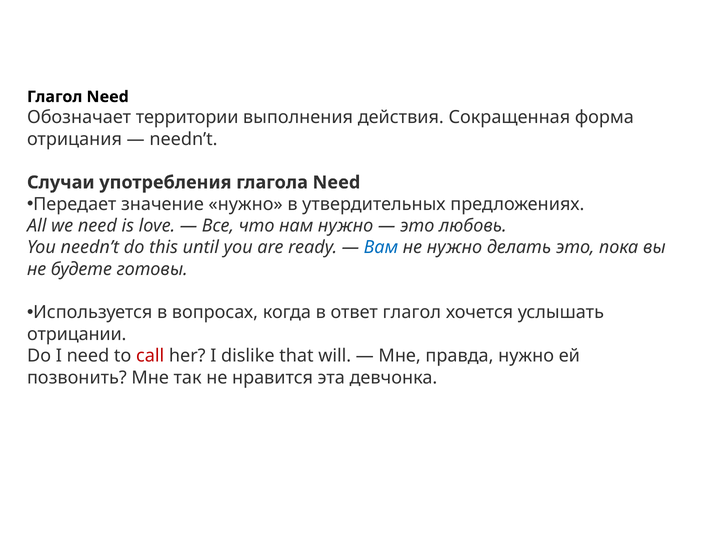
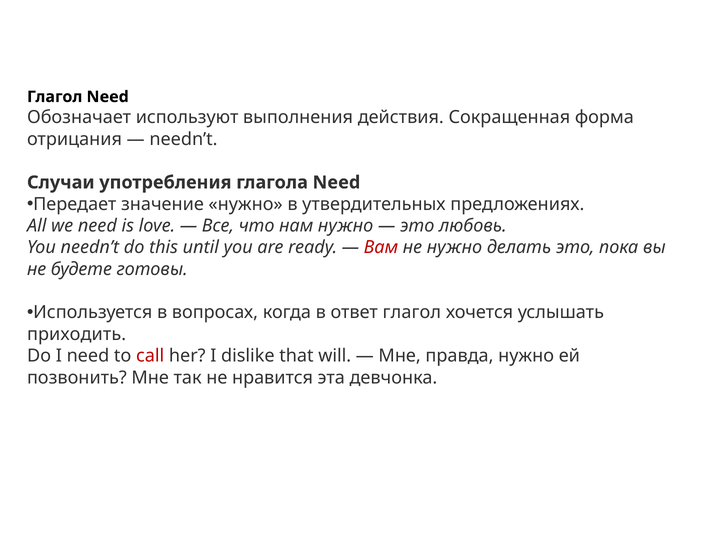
территории: территории -> используют (187, 117)
Вам colour: blue -> red (381, 248)
отрицании: отрицании -> приходить (77, 334)
